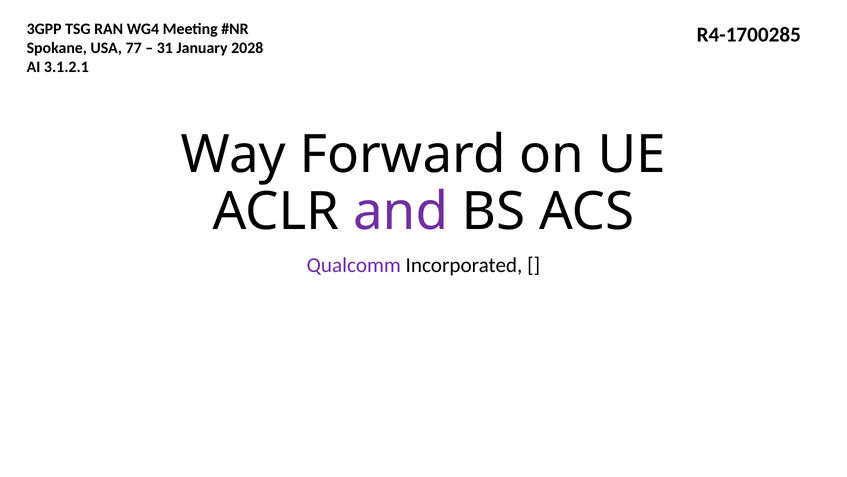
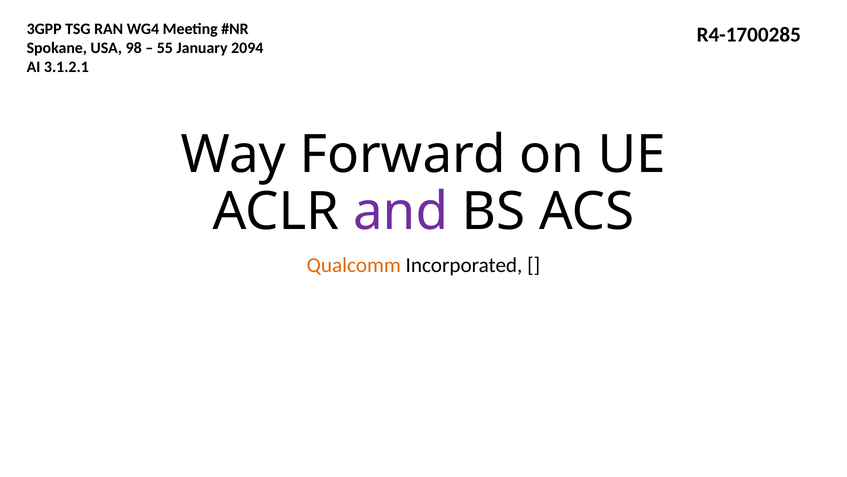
77: 77 -> 98 (134, 48)
31: 31 -> 55 (165, 48)
2028: 2028 -> 2094 (247, 48)
Qualcomm colour: purple -> orange (354, 265)
